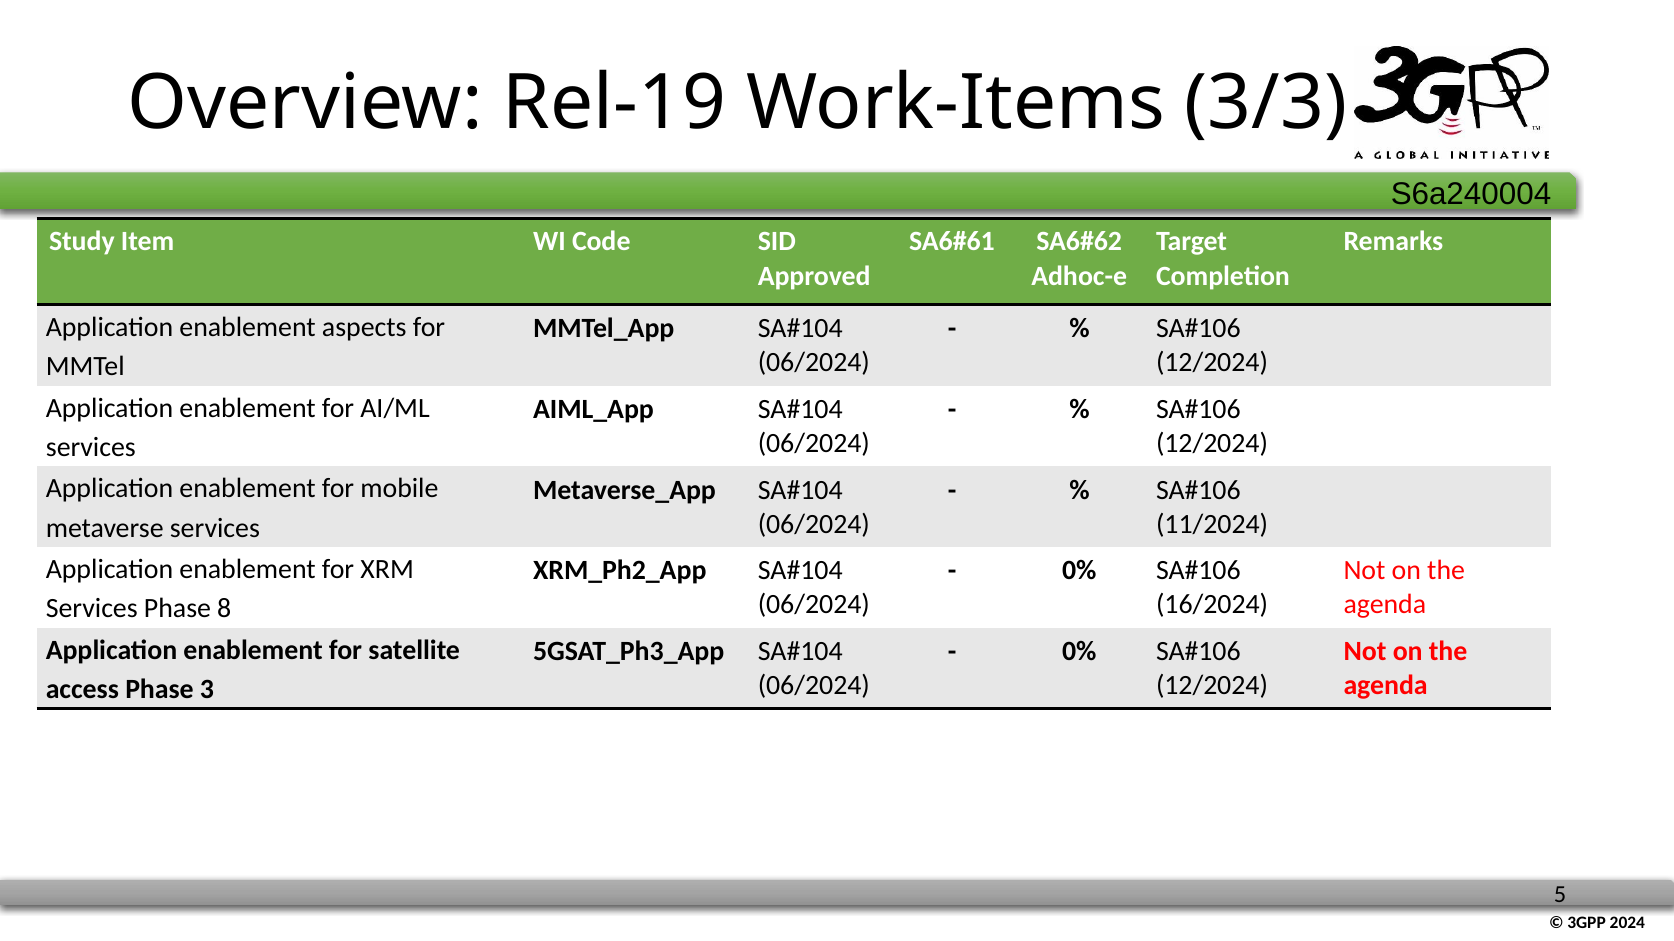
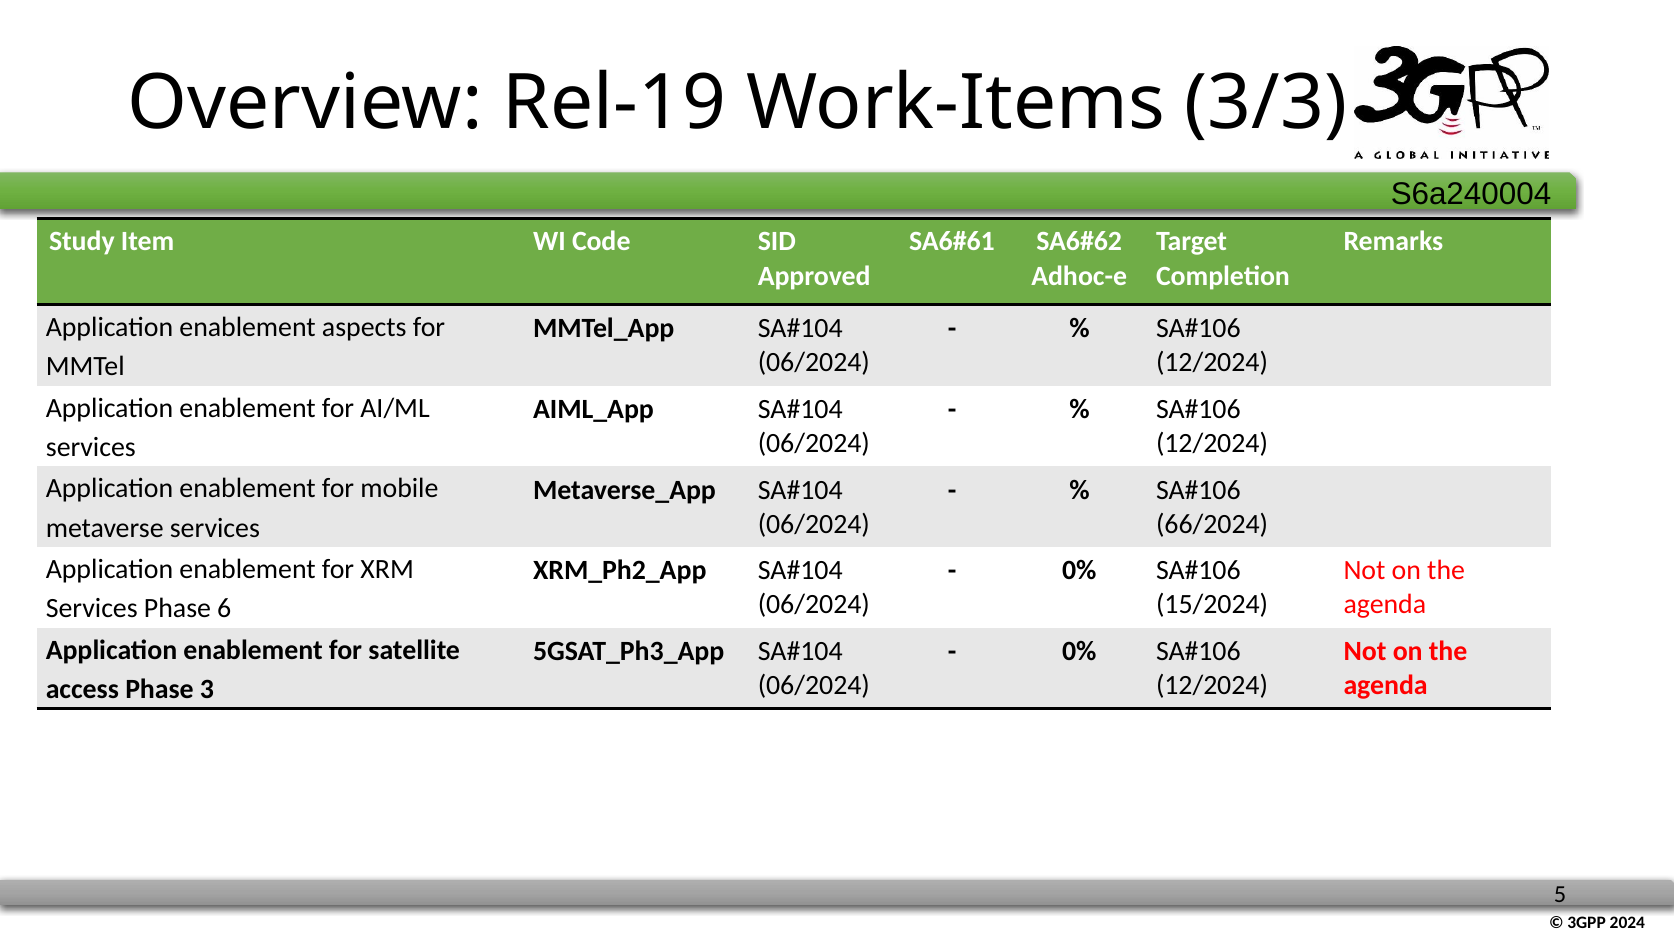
11/2024: 11/2024 -> 66/2024 (1212, 524)
16/2024: 16/2024 -> 15/2024 (1212, 605)
8: 8 -> 6 (224, 609)
